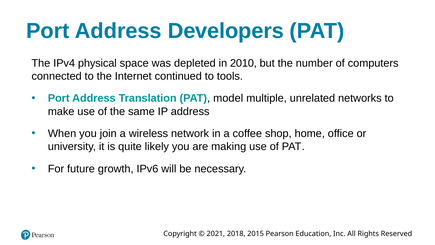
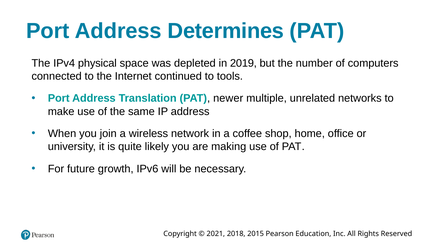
Developers: Developers -> Determines (226, 31)
2010: 2010 -> 2019 (243, 63)
model: model -> newer (228, 98)
